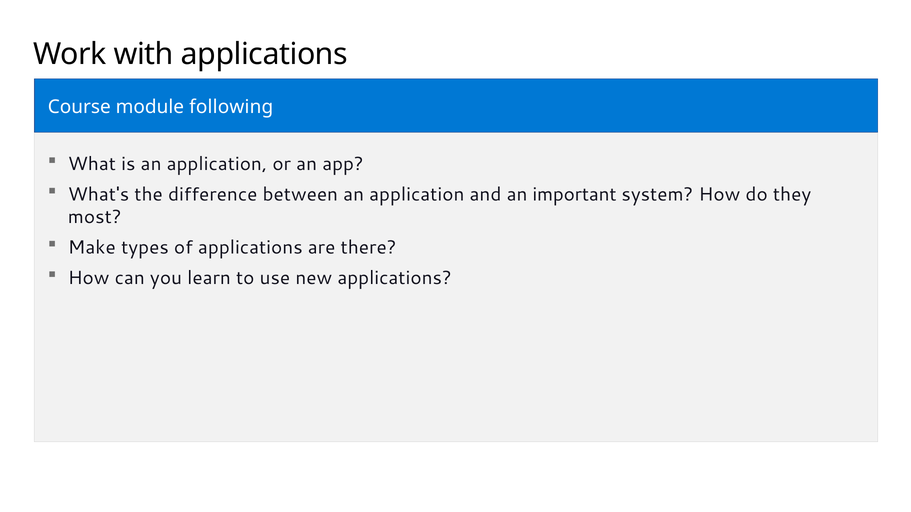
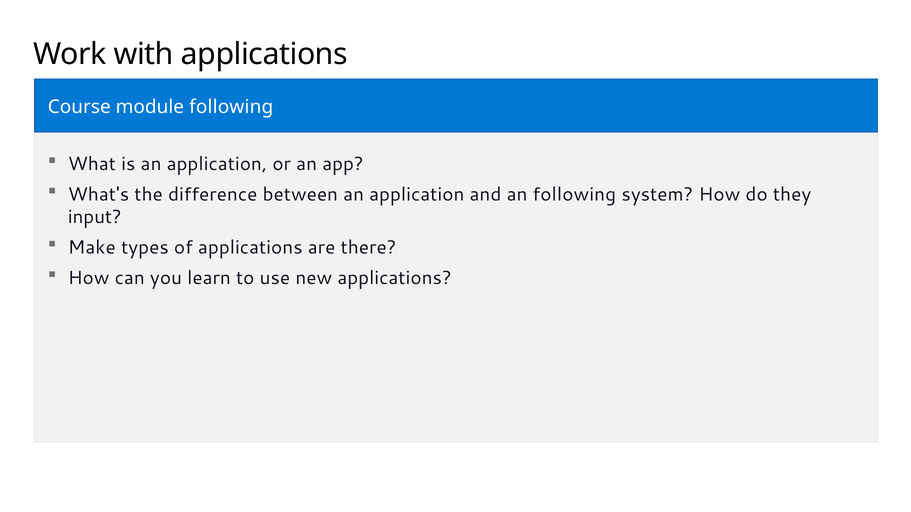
an important: important -> following (574, 195)
most: most -> input (95, 217)
